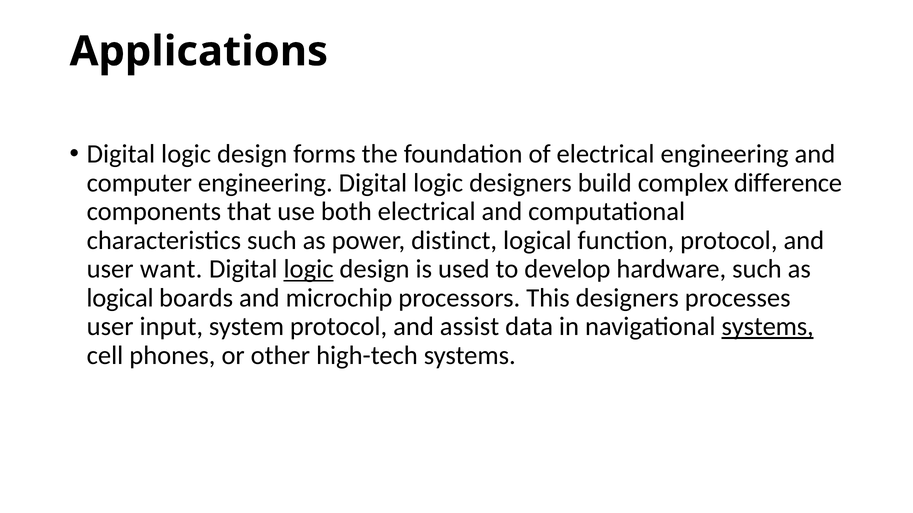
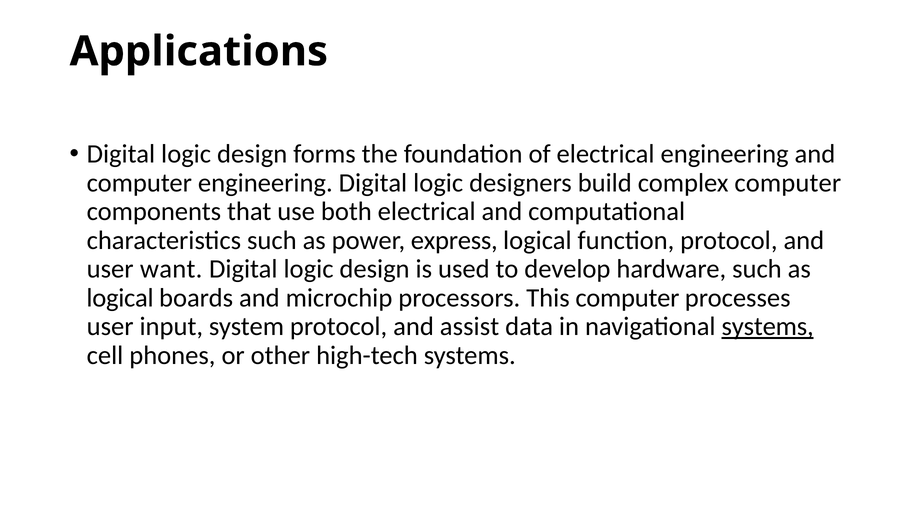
complex difference: difference -> computer (788, 183)
distinct: distinct -> express (454, 241)
logic underline: present -> none (309, 269)
This designers: designers -> computer (627, 298)
